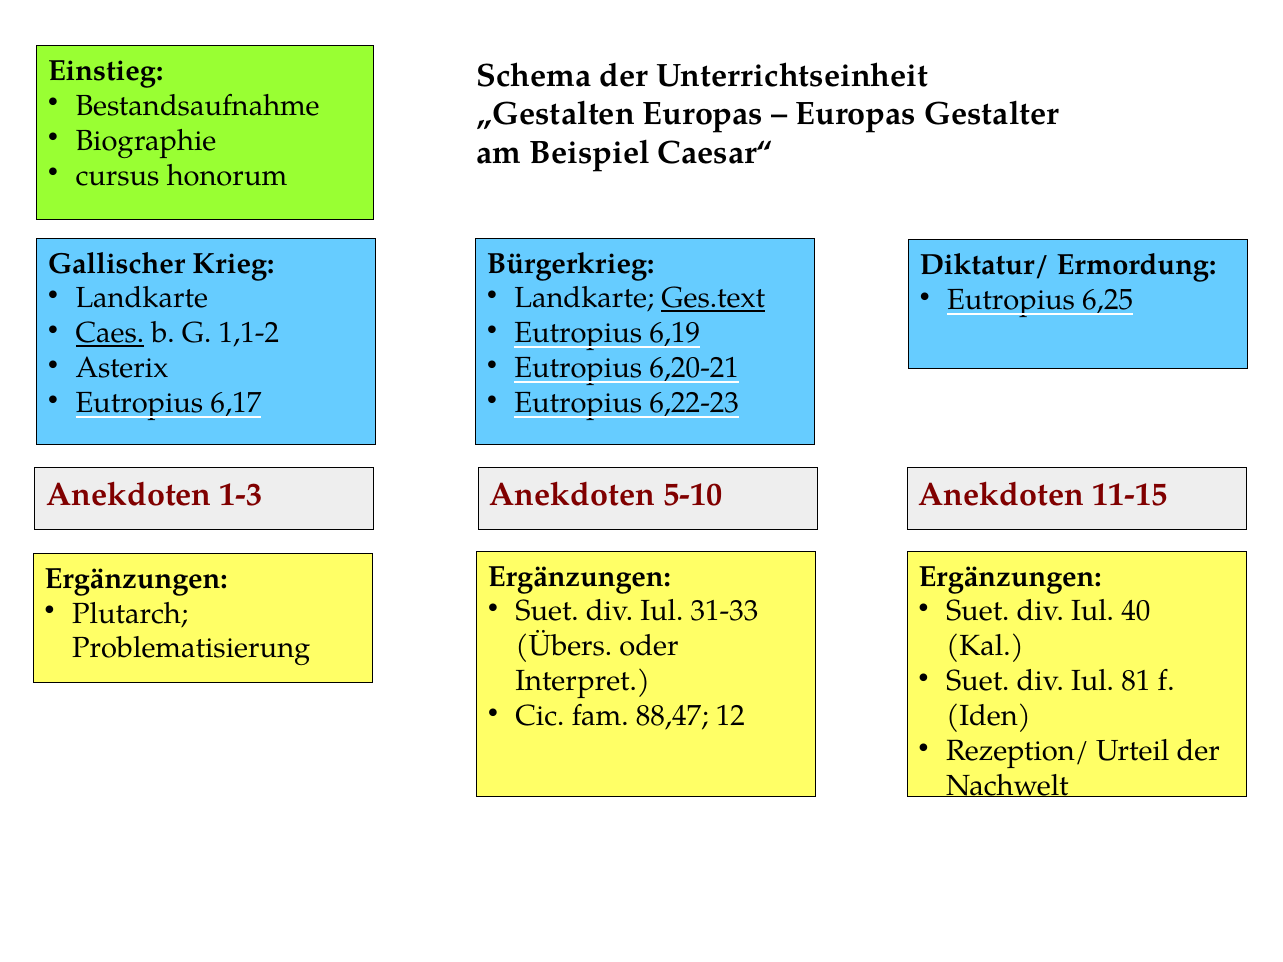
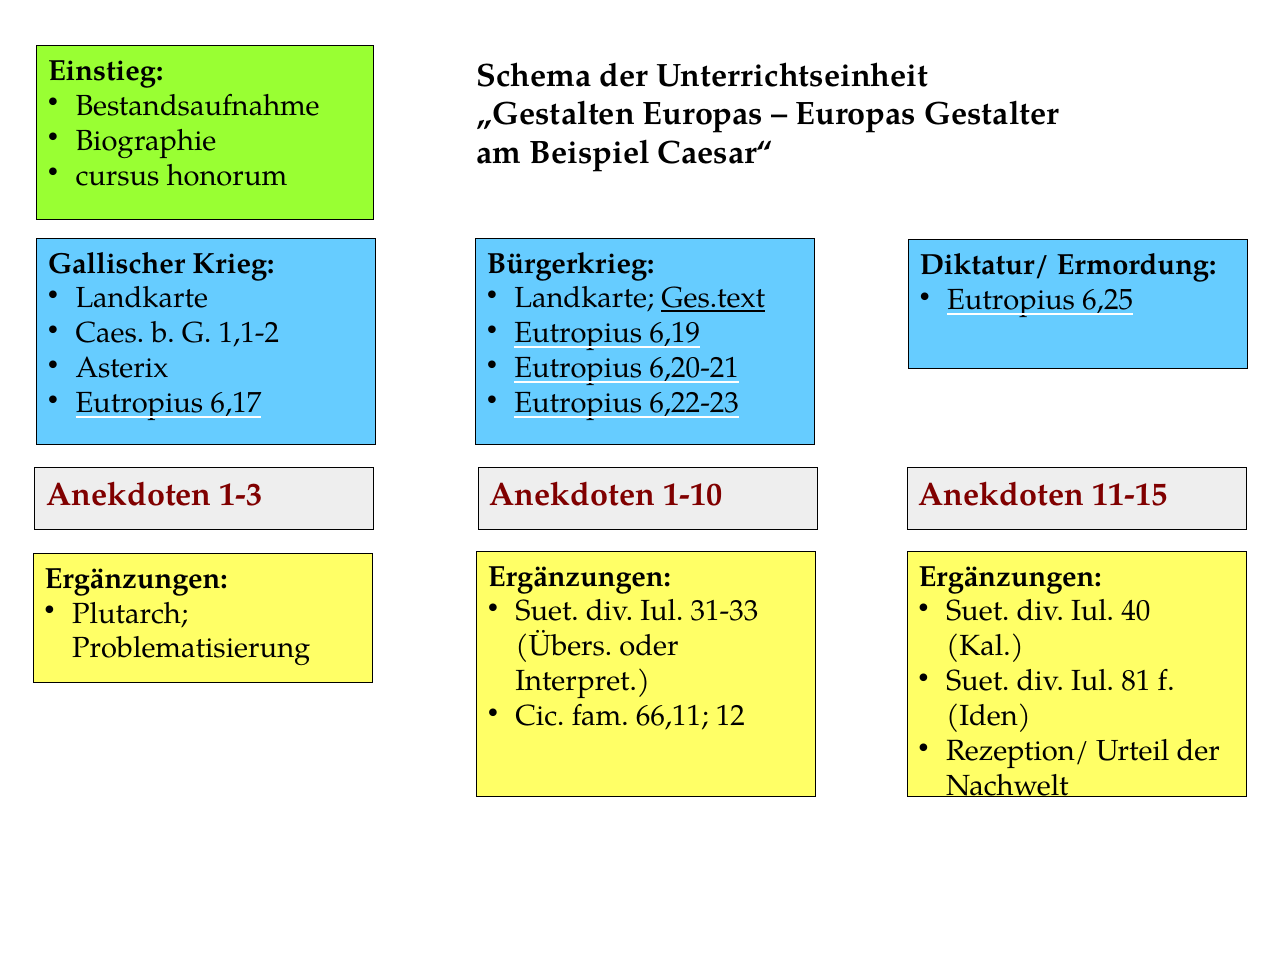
Caes underline: present -> none (110, 333)
5-10: 5-10 -> 1-10 (693, 495)
88,47: 88,47 -> 66,11 (672, 716)
